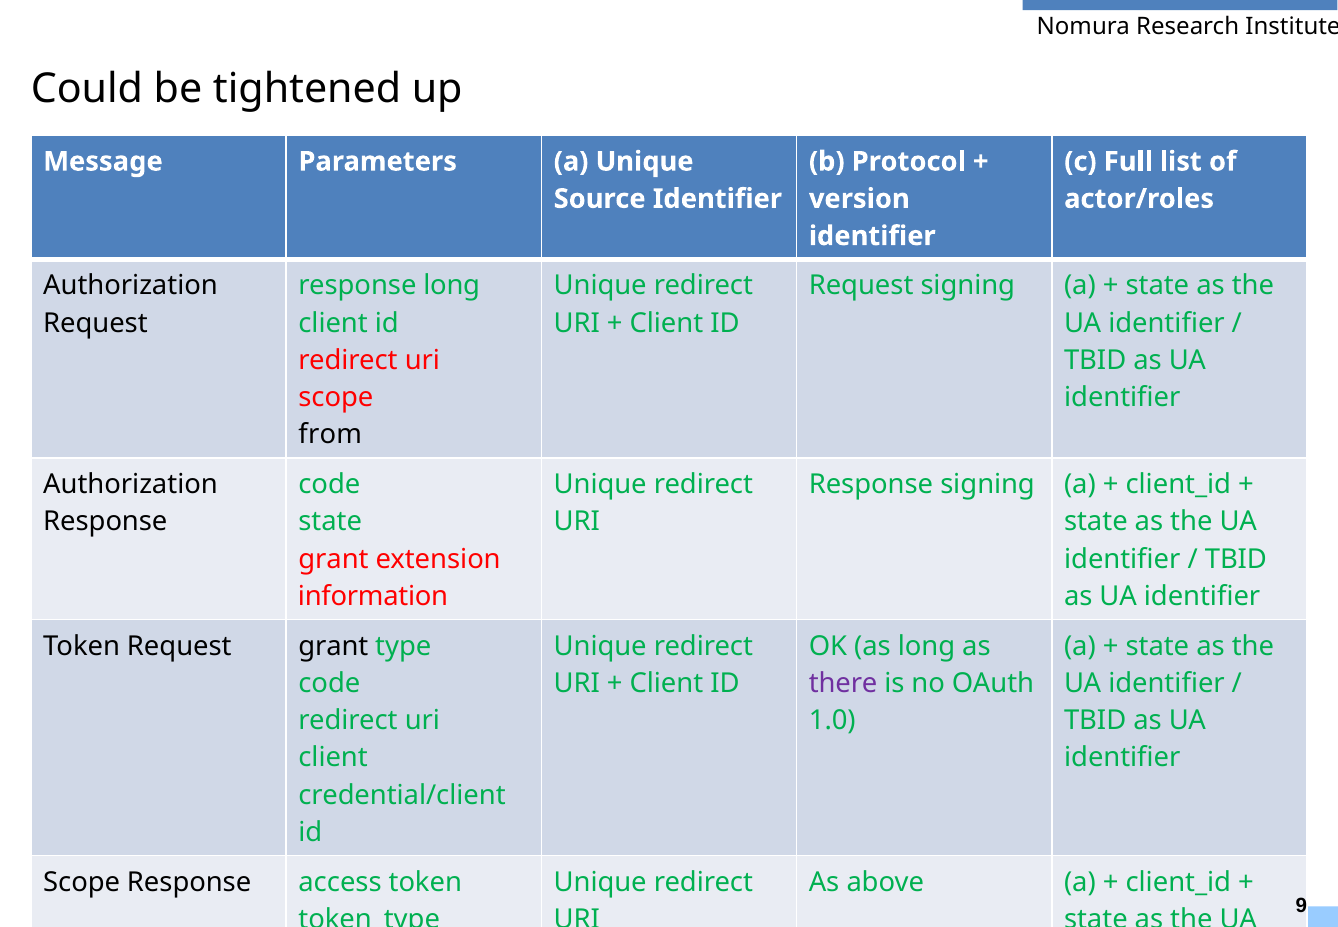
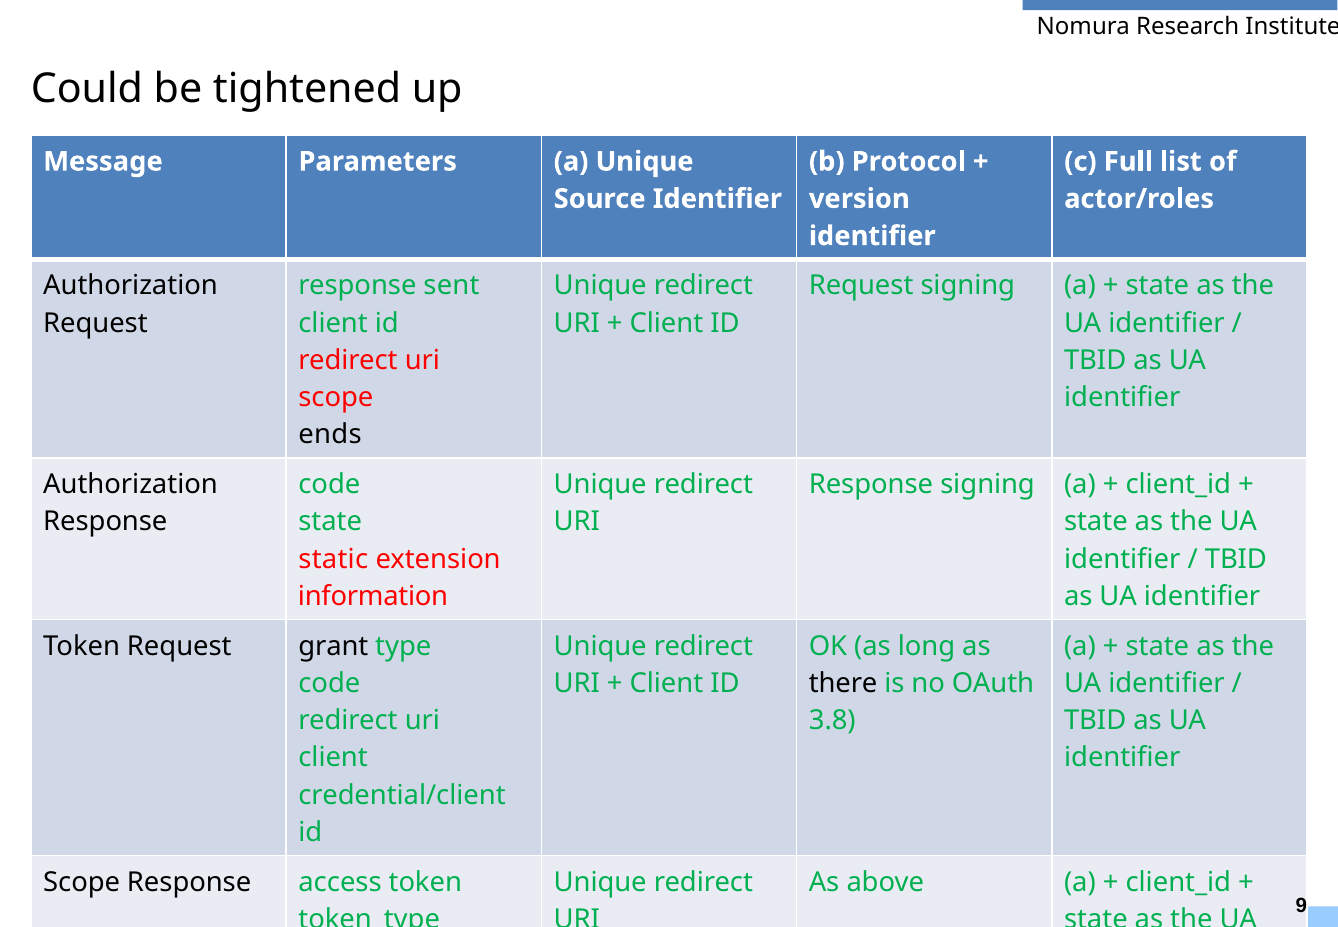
response long: long -> sent (451, 286)
from: from -> ends (330, 435)
grant: grant -> static (333, 559)
there colour: purple -> black (843, 683)
1.0: 1.0 -> 3.8 (832, 720)
